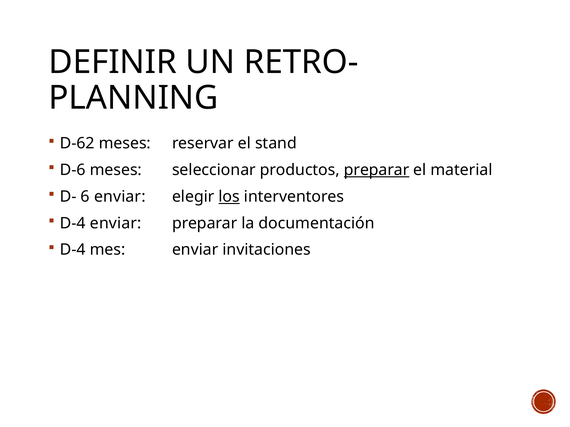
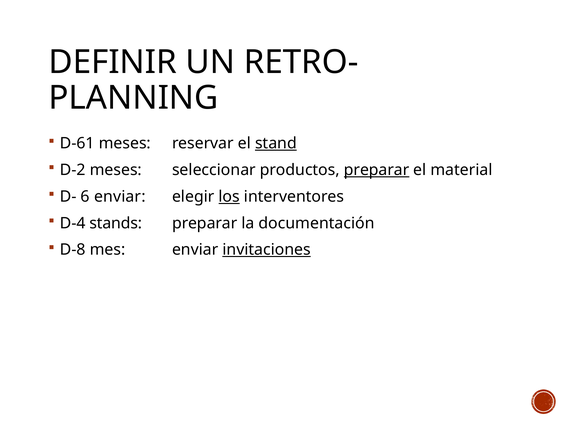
D-62: D-62 -> D-61 (77, 144)
stand underline: none -> present (276, 144)
D-6: D-6 -> D-2 (73, 170)
D-4 enviar: enviar -> stands (116, 223)
D-4: D-4 -> D-8 (73, 250)
invitaciones underline: none -> present (267, 250)
